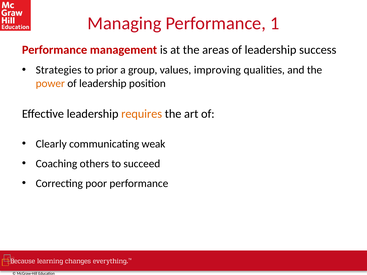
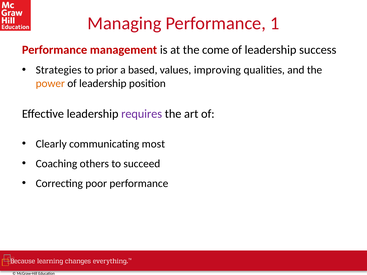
areas: areas -> come (216, 50)
group: group -> based (143, 70)
requires colour: orange -> purple (142, 114)
weak: weak -> most (153, 144)
